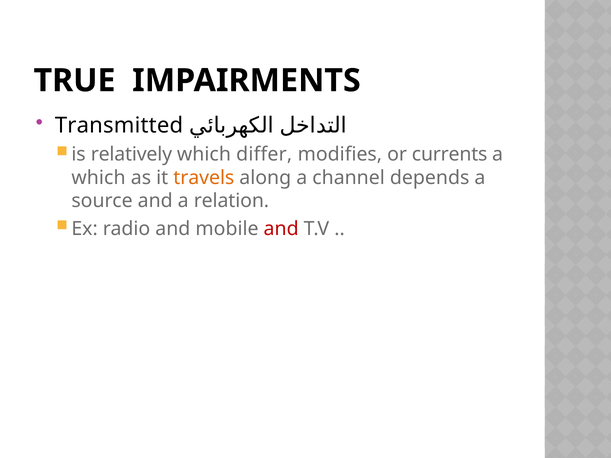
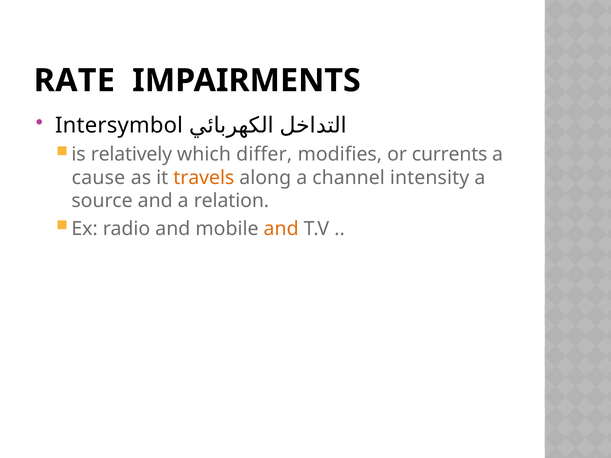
TRUE: TRUE -> RATE (74, 81)
Transmitted: Transmitted -> Intersymbol (119, 125)
which: which -> cause (98, 178)
depends: depends -> intensity (430, 178)
and colour: red -> orange (281, 229)
